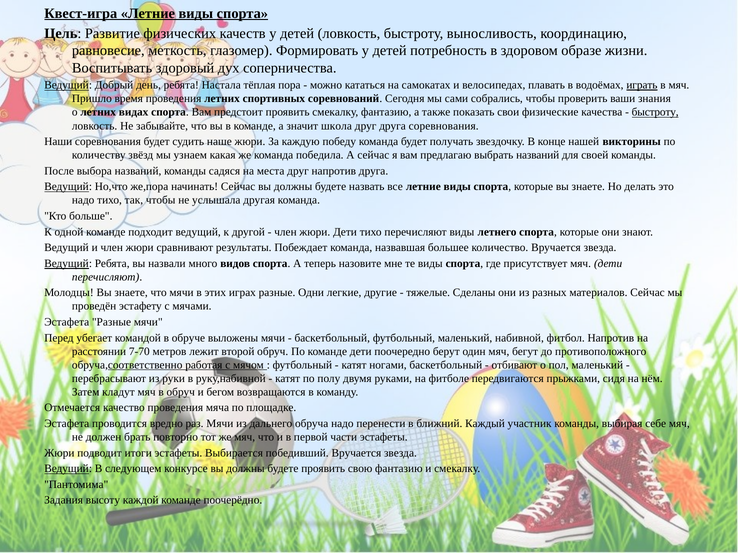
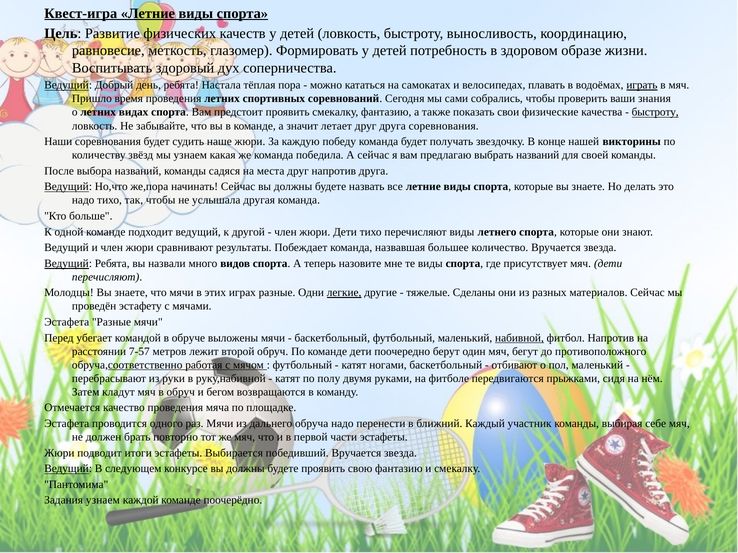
школа: школа -> летает (336, 126)
легкие underline: none -> present (344, 293)
набивной underline: none -> present (519, 338)
7-70: 7-70 -> 7-57 (139, 352)
вредно: вредно -> одного (166, 424)
Задания высоту: высоту -> узнаем (103, 501)
